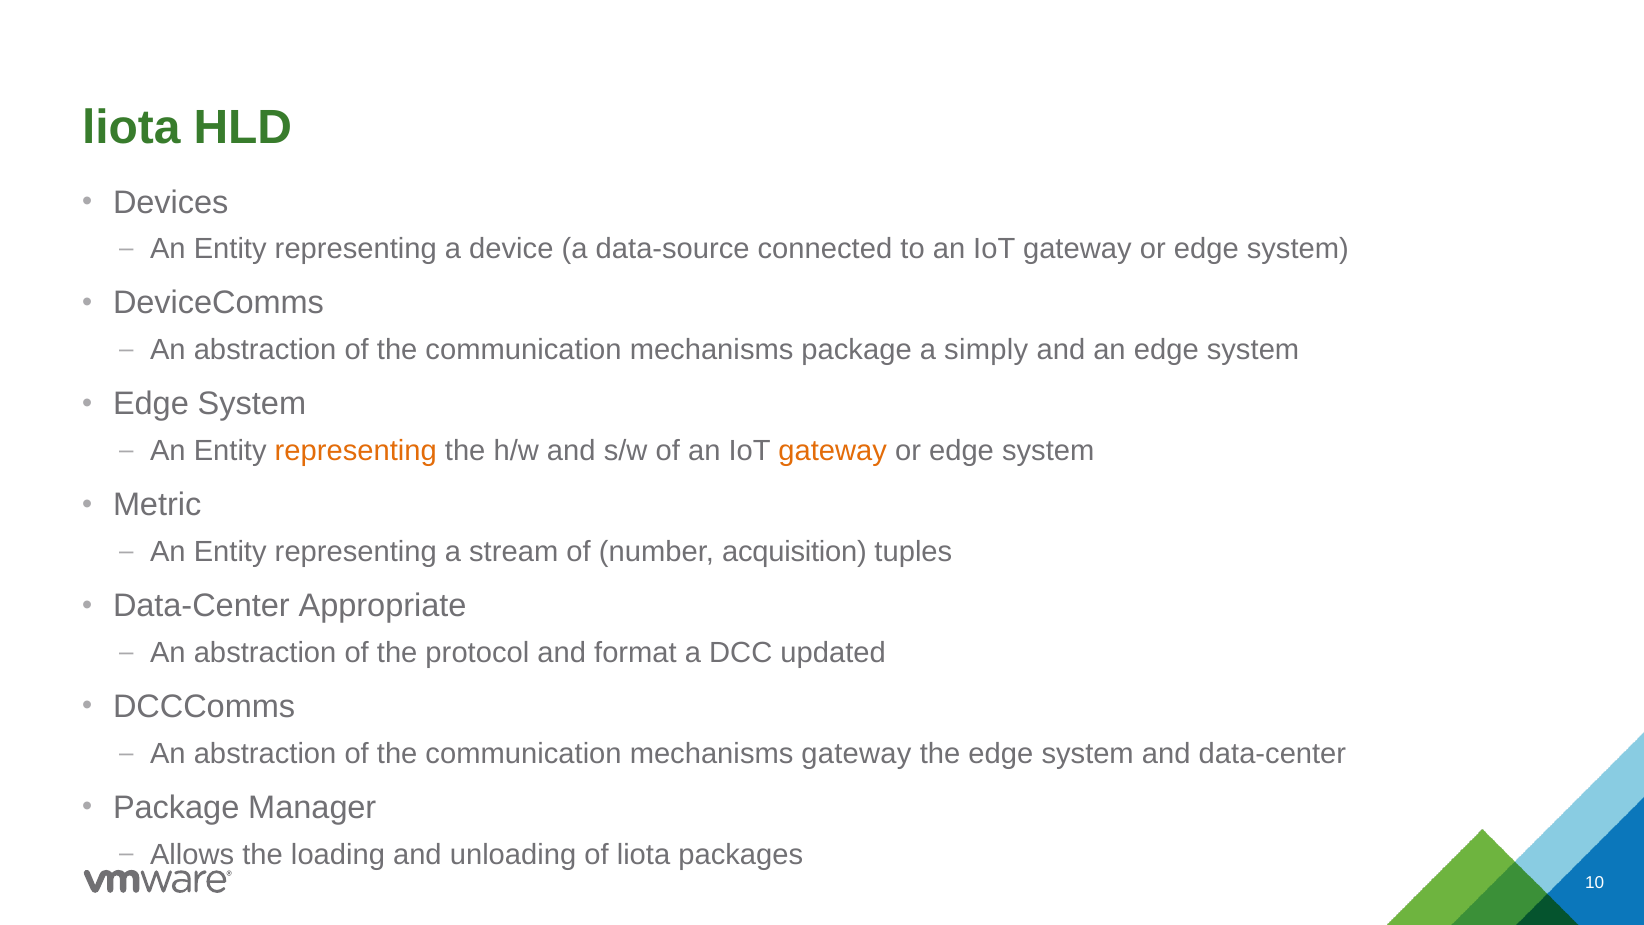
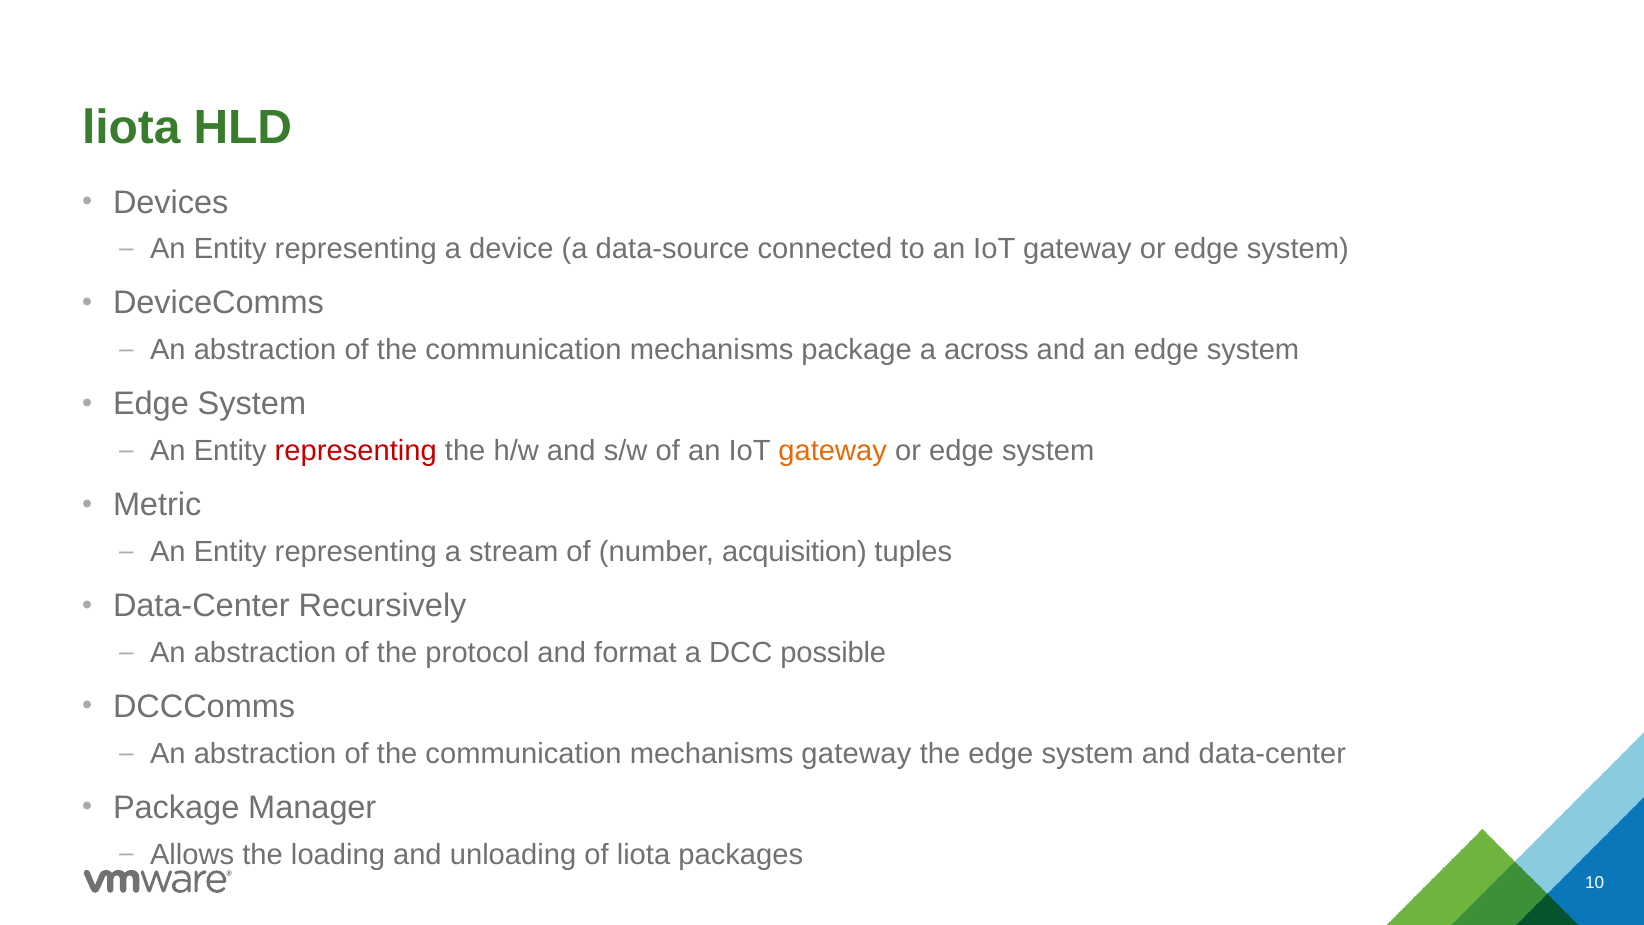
simply: simply -> across (986, 350)
representing colour: orange -> red (356, 451)
Appropriate: Appropriate -> Recursively (383, 606)
updated: updated -> possible (833, 653)
